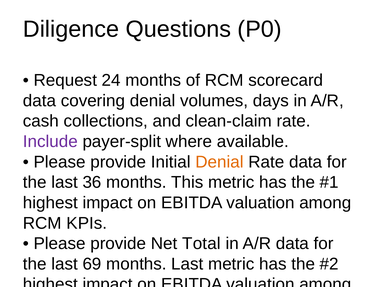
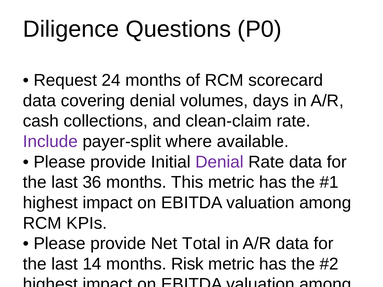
Denial colour: orange -> purple (219, 162)
69: 69 -> 14 (92, 264)
months Last: Last -> Risk (187, 264)
